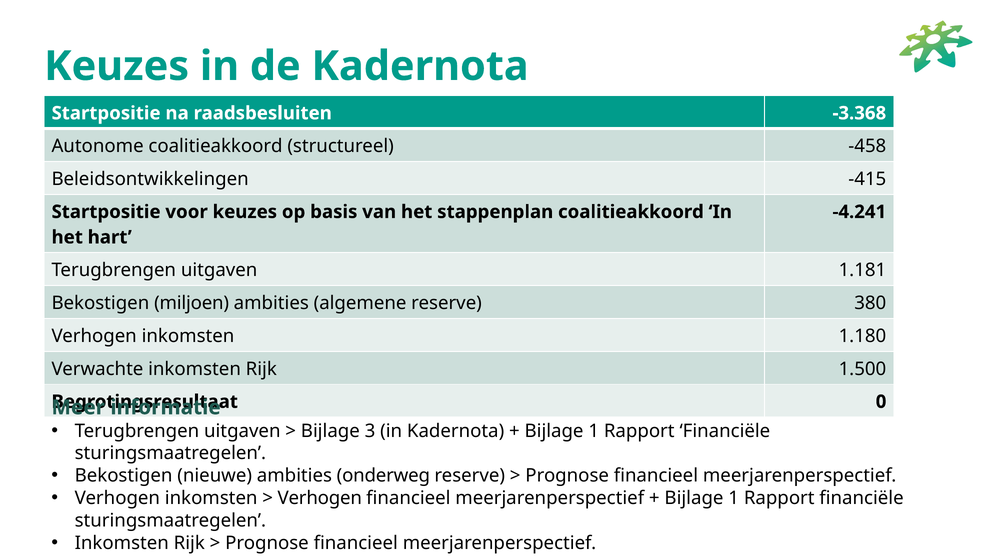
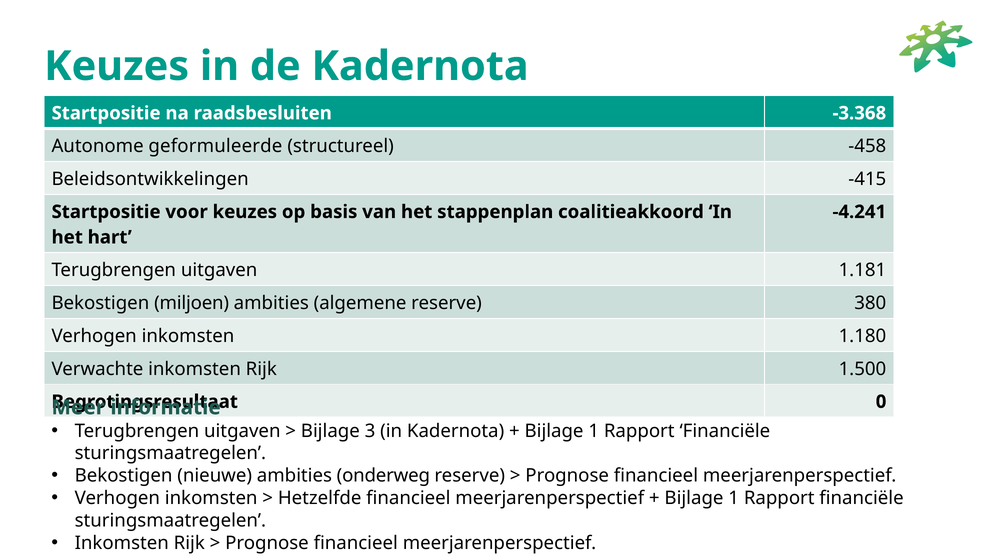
Autonome coalitieakkoord: coalitieakkoord -> geformuleerde (215, 146)
Verhogen: Verhogen -> Hetzelfde (320, 498)
